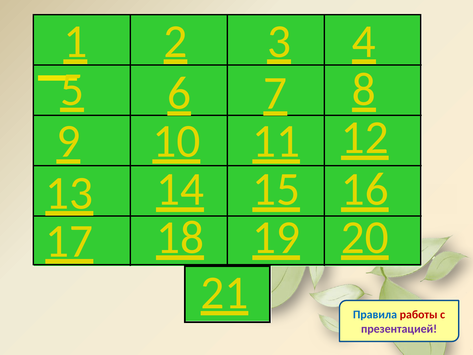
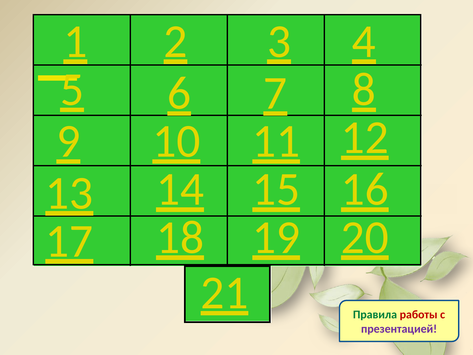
Правила colour: blue -> green (375, 314)
